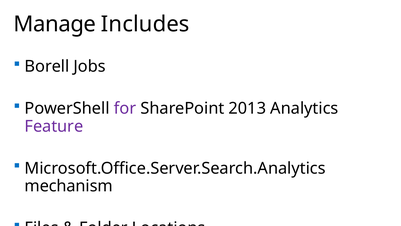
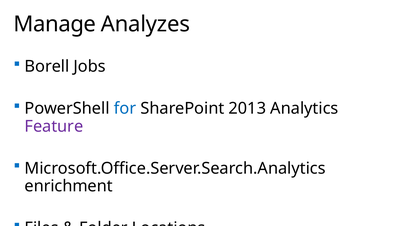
Includes: Includes -> Analyzes (145, 24)
for colour: purple -> blue (125, 108)
mechanism: mechanism -> enrichment (69, 186)
